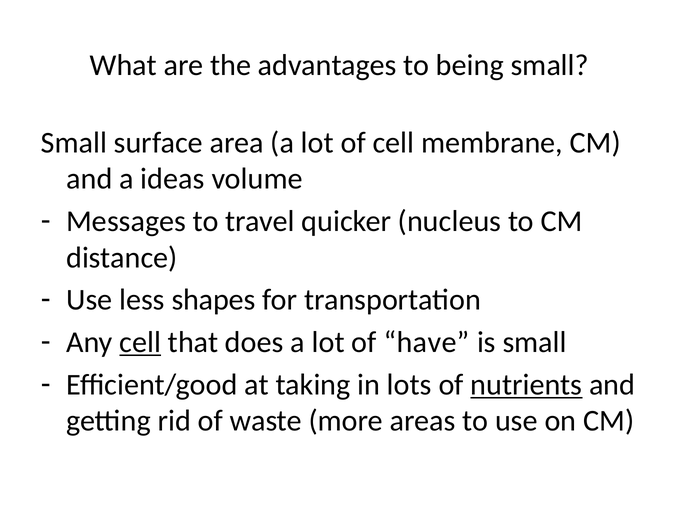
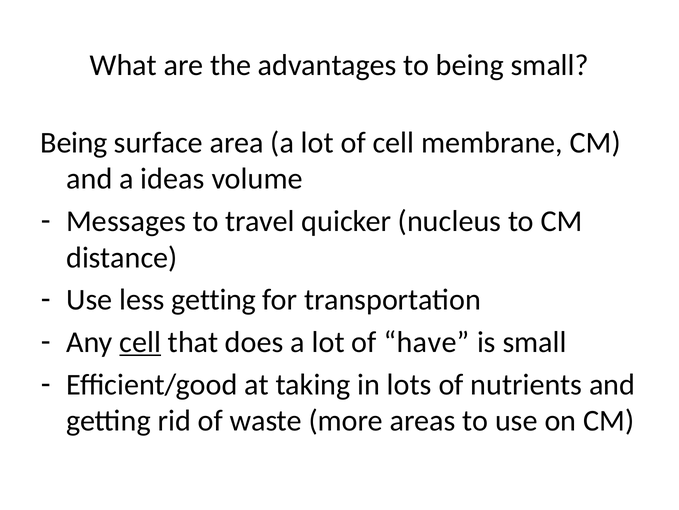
Small: Small -> Being (74, 142)
less shapes: shapes -> getting (214, 300)
nutrients underline: present -> none (526, 384)
